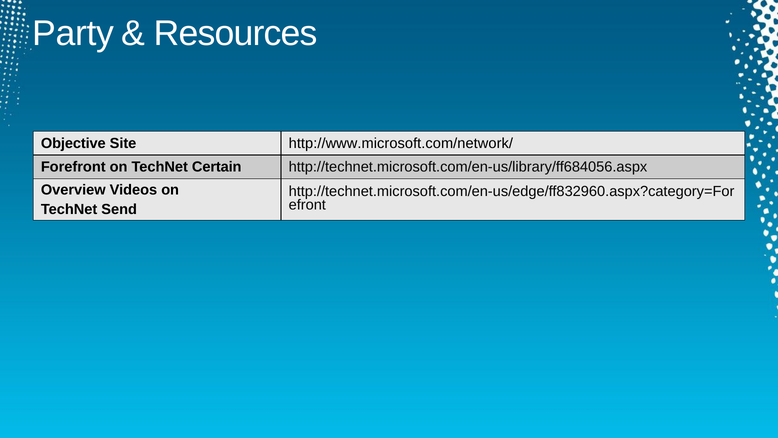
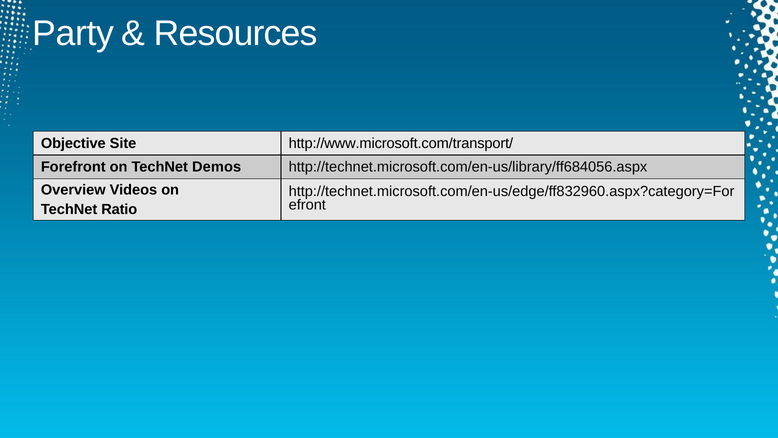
http://www.microsoft.com/network/: http://www.microsoft.com/network/ -> http://www.microsoft.com/transport/ (401, 143)
Certain: Certain -> Demos (217, 167)
Send: Send -> Ratio (119, 209)
